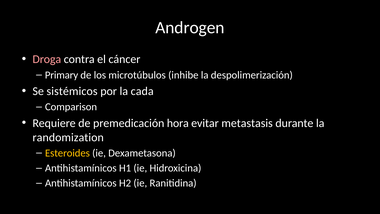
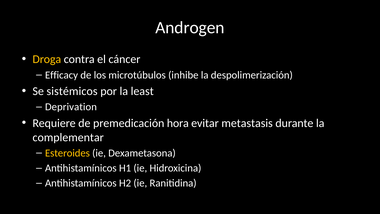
Droga colour: pink -> yellow (47, 59)
Primary: Primary -> Efficacy (62, 75)
cada: cada -> least (142, 91)
Comparison: Comparison -> Deprivation (71, 107)
randomization: randomization -> complementar (68, 137)
